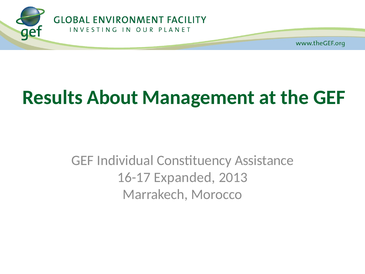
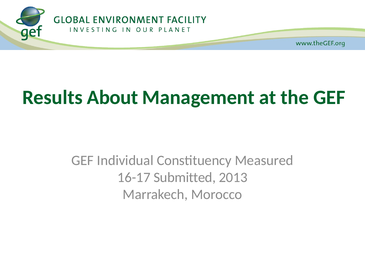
Assistance: Assistance -> Measured (264, 160)
Expanded: Expanded -> Submitted (185, 177)
